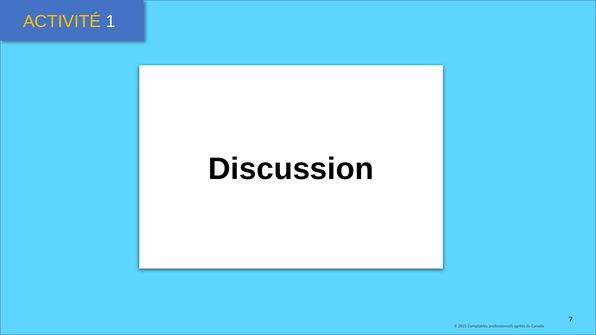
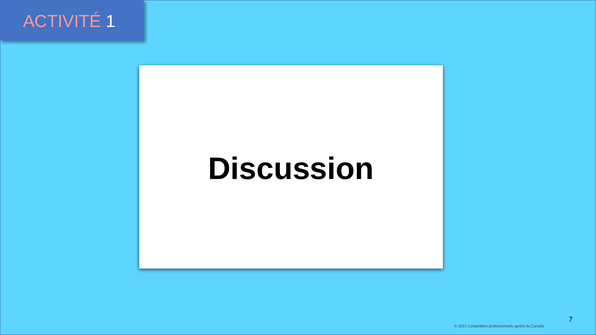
ACTIVITÉ colour: yellow -> pink (62, 21)
